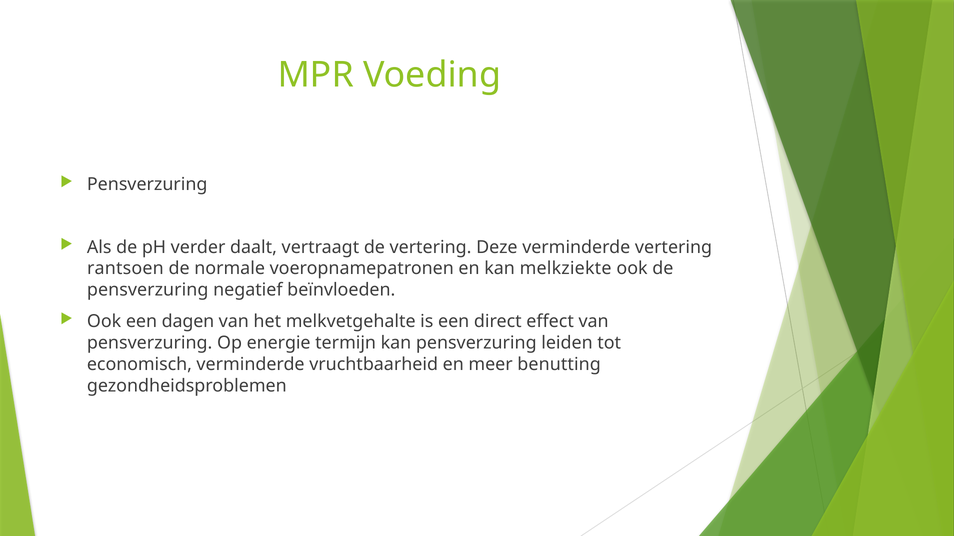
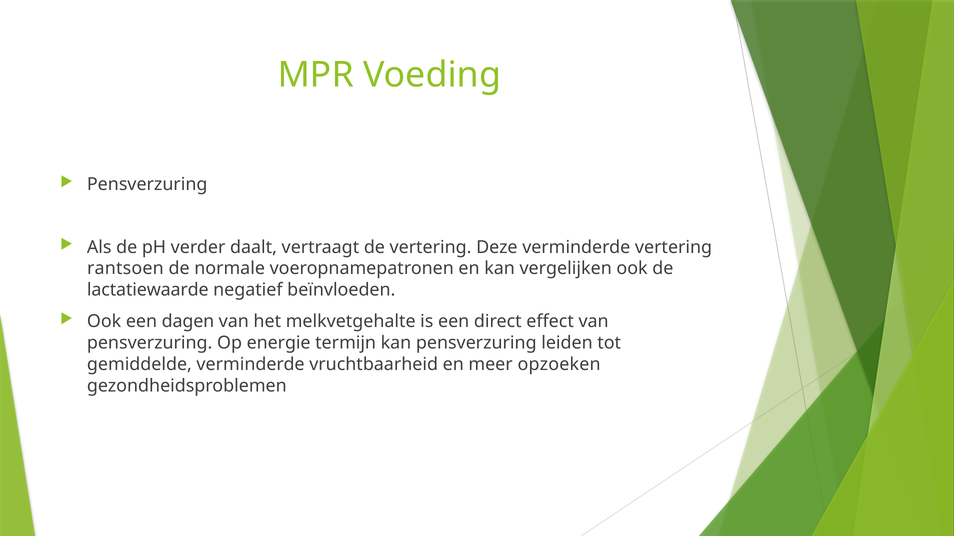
melkziekte: melkziekte -> vergelijken (566, 269)
pensverzuring: pensverzuring -> lactatiewaarde (148, 290)
economisch: economisch -> gemiddelde (139, 365)
benutting: benutting -> opzoeken (559, 365)
